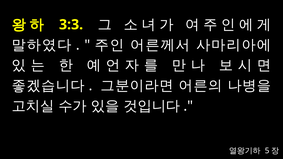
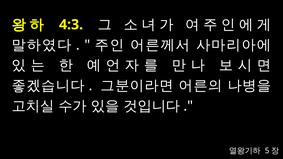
3:3: 3:3 -> 4:3 (71, 25)
